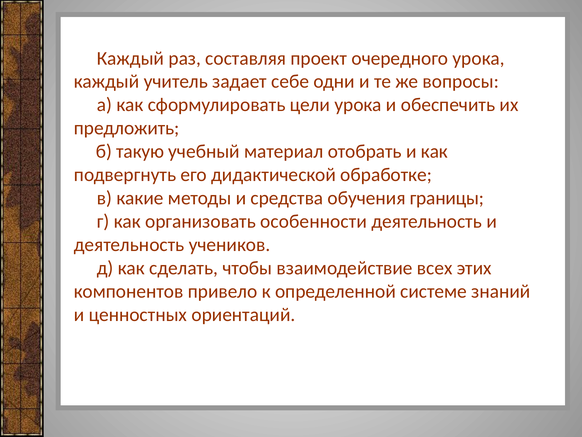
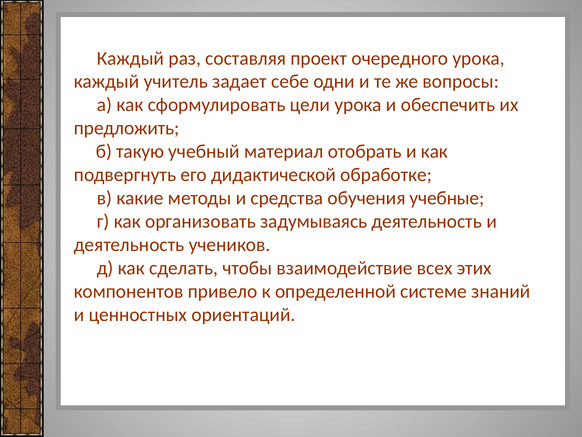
границы: границы -> учебные (447, 198)
особенности: особенности -> задумываясь (314, 221)
